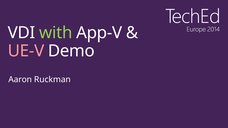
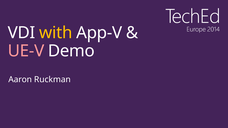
with colour: light green -> yellow (56, 33)
